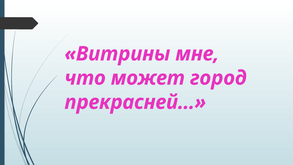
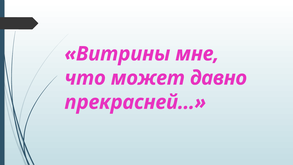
город: город -> давно (219, 78)
